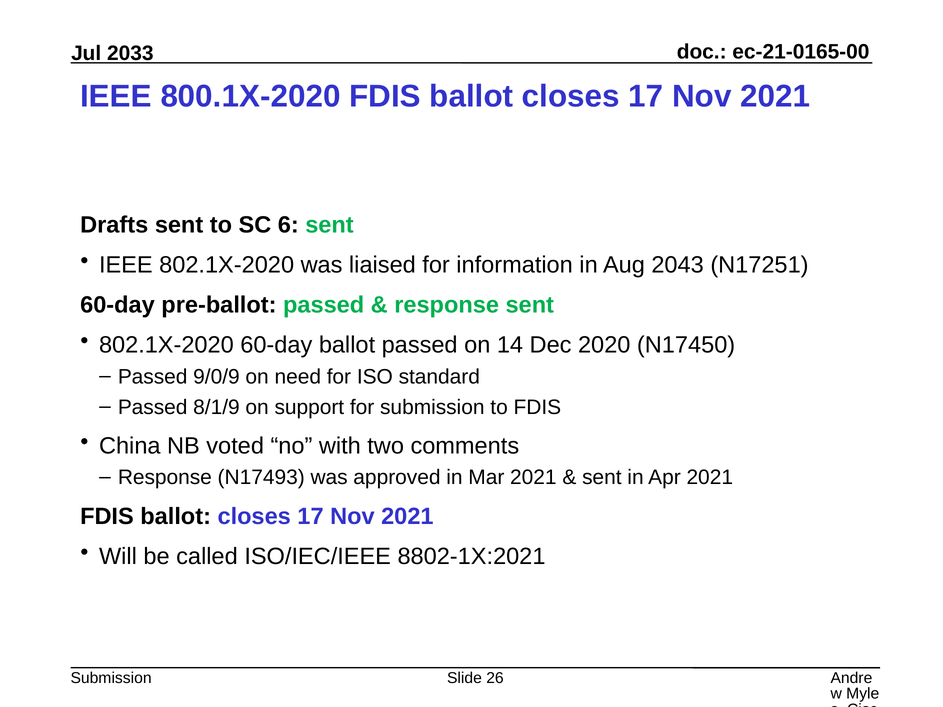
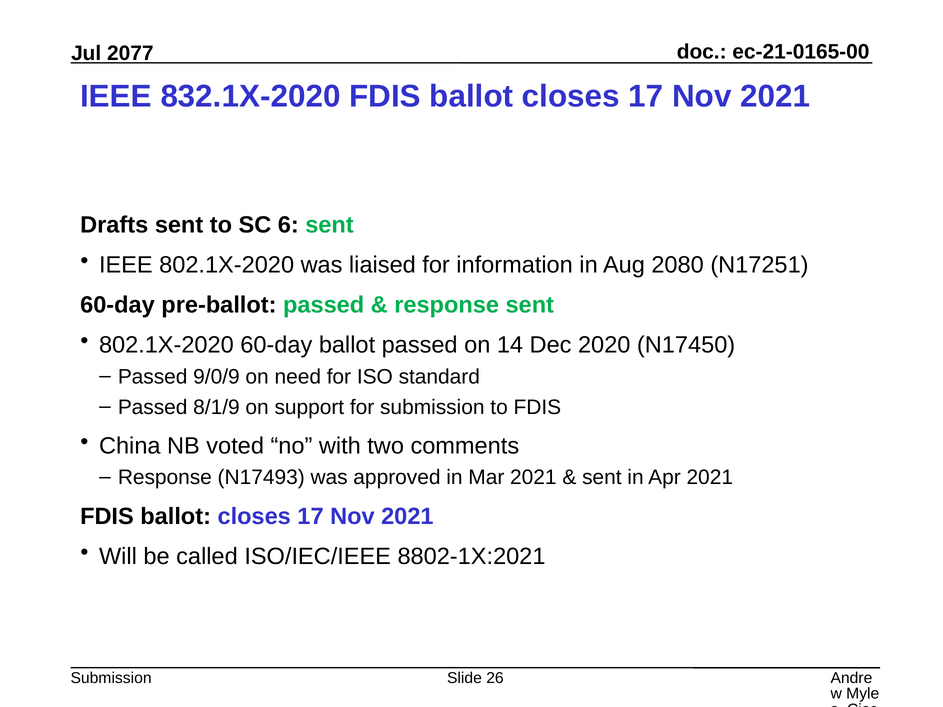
2033: 2033 -> 2077 (130, 54)
800.1X-2020: 800.1X-2020 -> 832.1X-2020 (251, 97)
2043: 2043 -> 2080 (678, 265)
